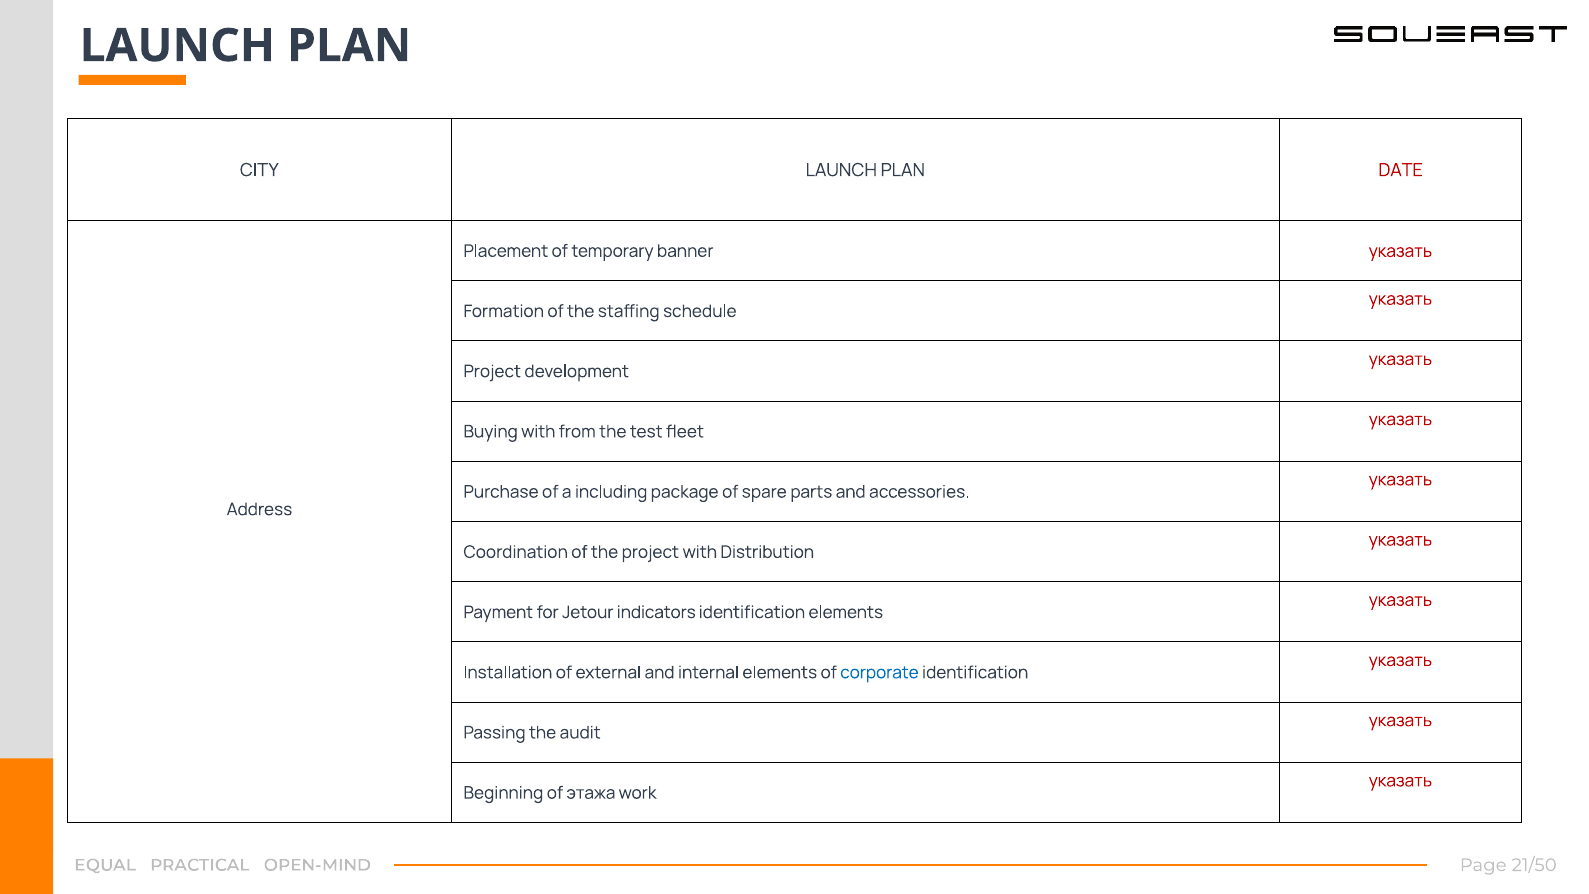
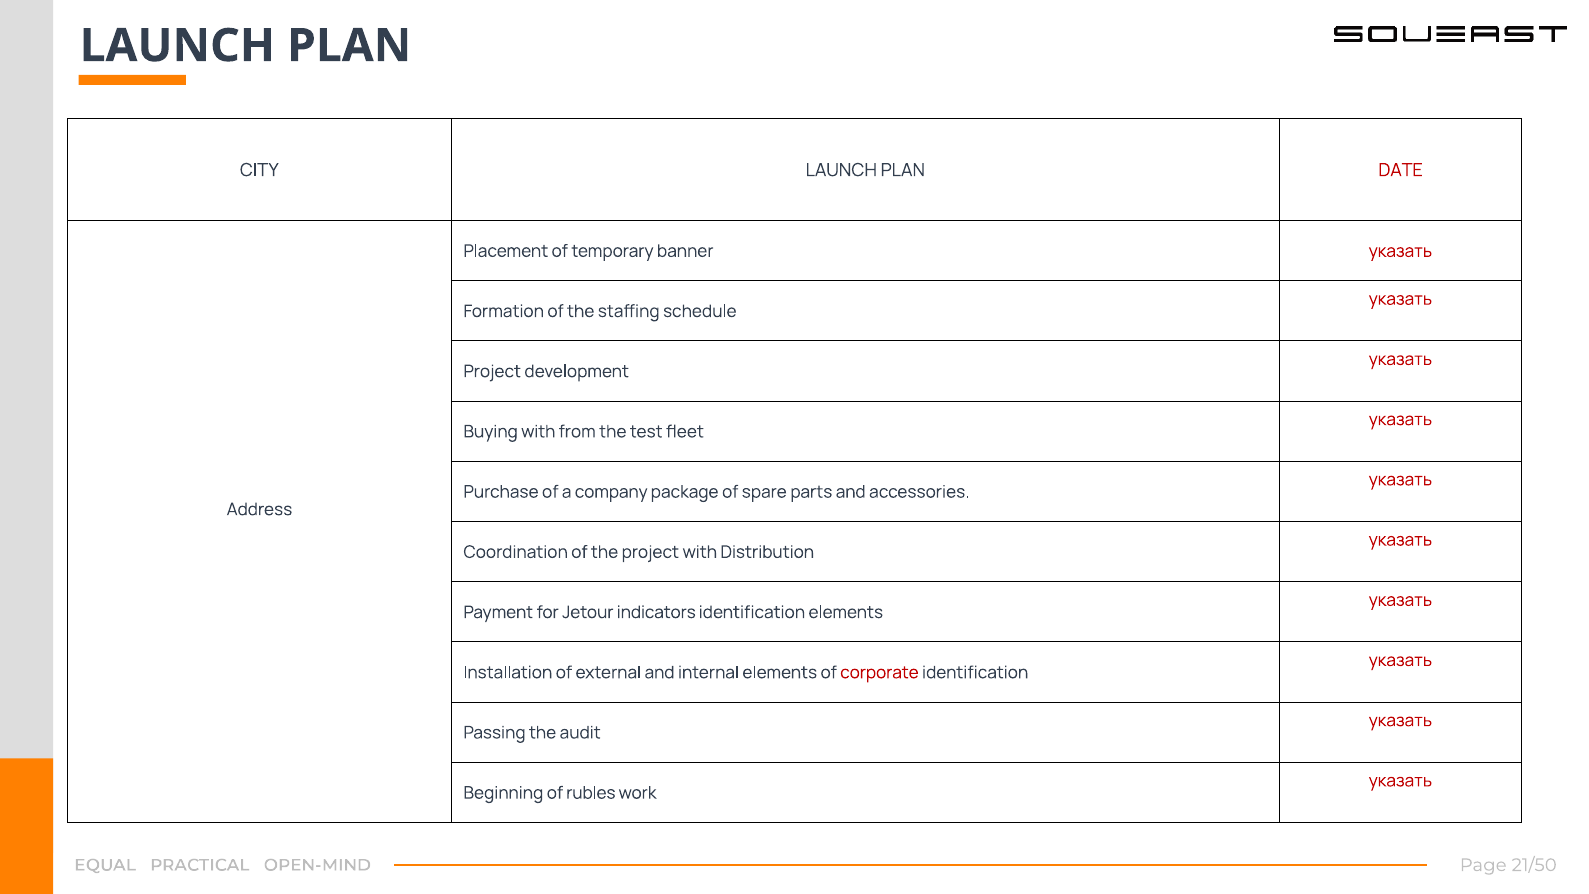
including: including -> company (611, 492)
corporate colour: blue -> red (879, 672)
этажа: этажа -> rubles (591, 793)
